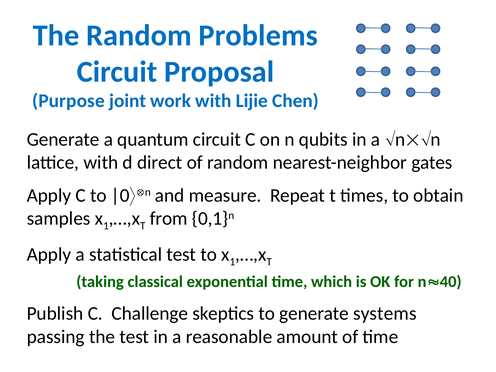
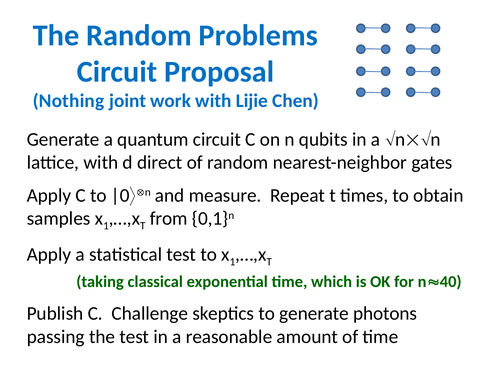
Purpose: Purpose -> Nothing (69, 101)
systems: systems -> photons (385, 314)
